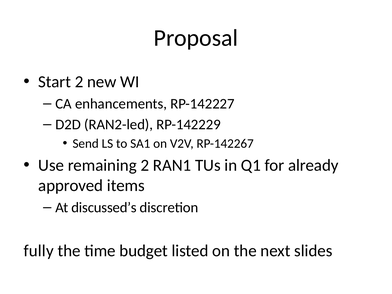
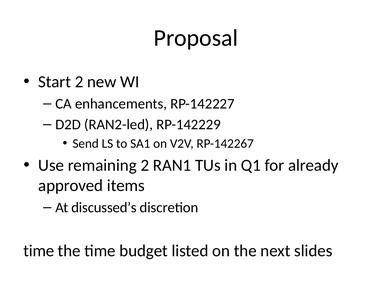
fully: fully -> time (39, 251)
